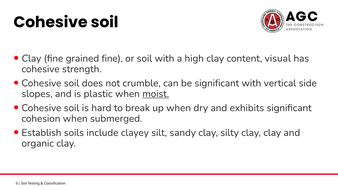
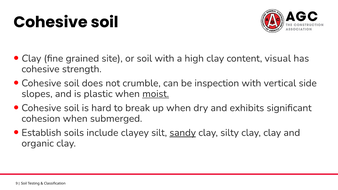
grained fine: fine -> site (112, 58)
be significant: significant -> inspection (217, 83)
sandy underline: none -> present (183, 133)
